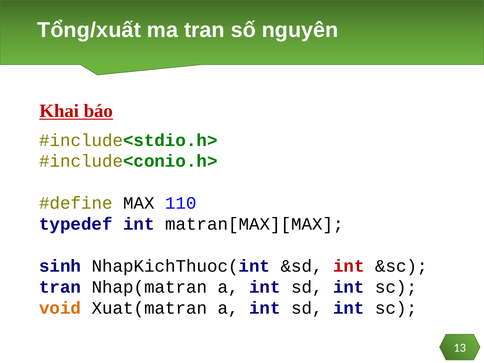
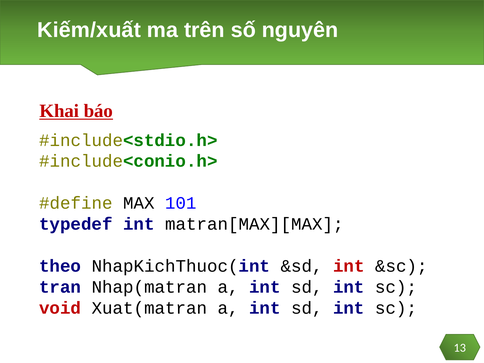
Tổng/xuất: Tổng/xuất -> Kiếm/xuất (89, 30)
ma tran: tran -> trên (204, 30)
110: 110 -> 101 (181, 203)
sinh: sinh -> theo (60, 266)
void colour: orange -> red (60, 308)
